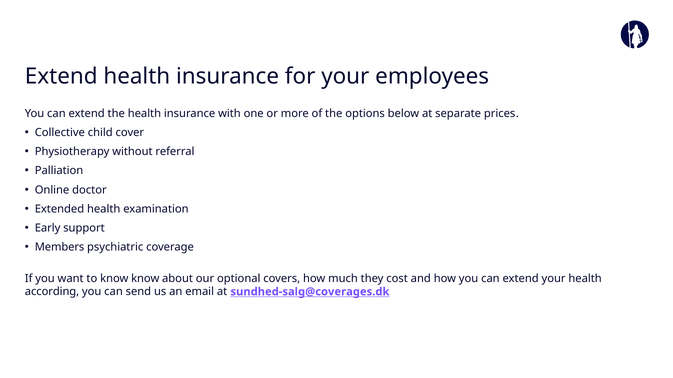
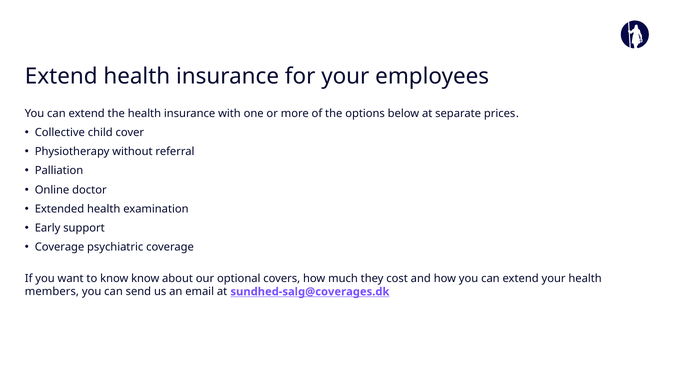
Members: Members -> Coverage (60, 248)
according: according -> members (52, 292)
